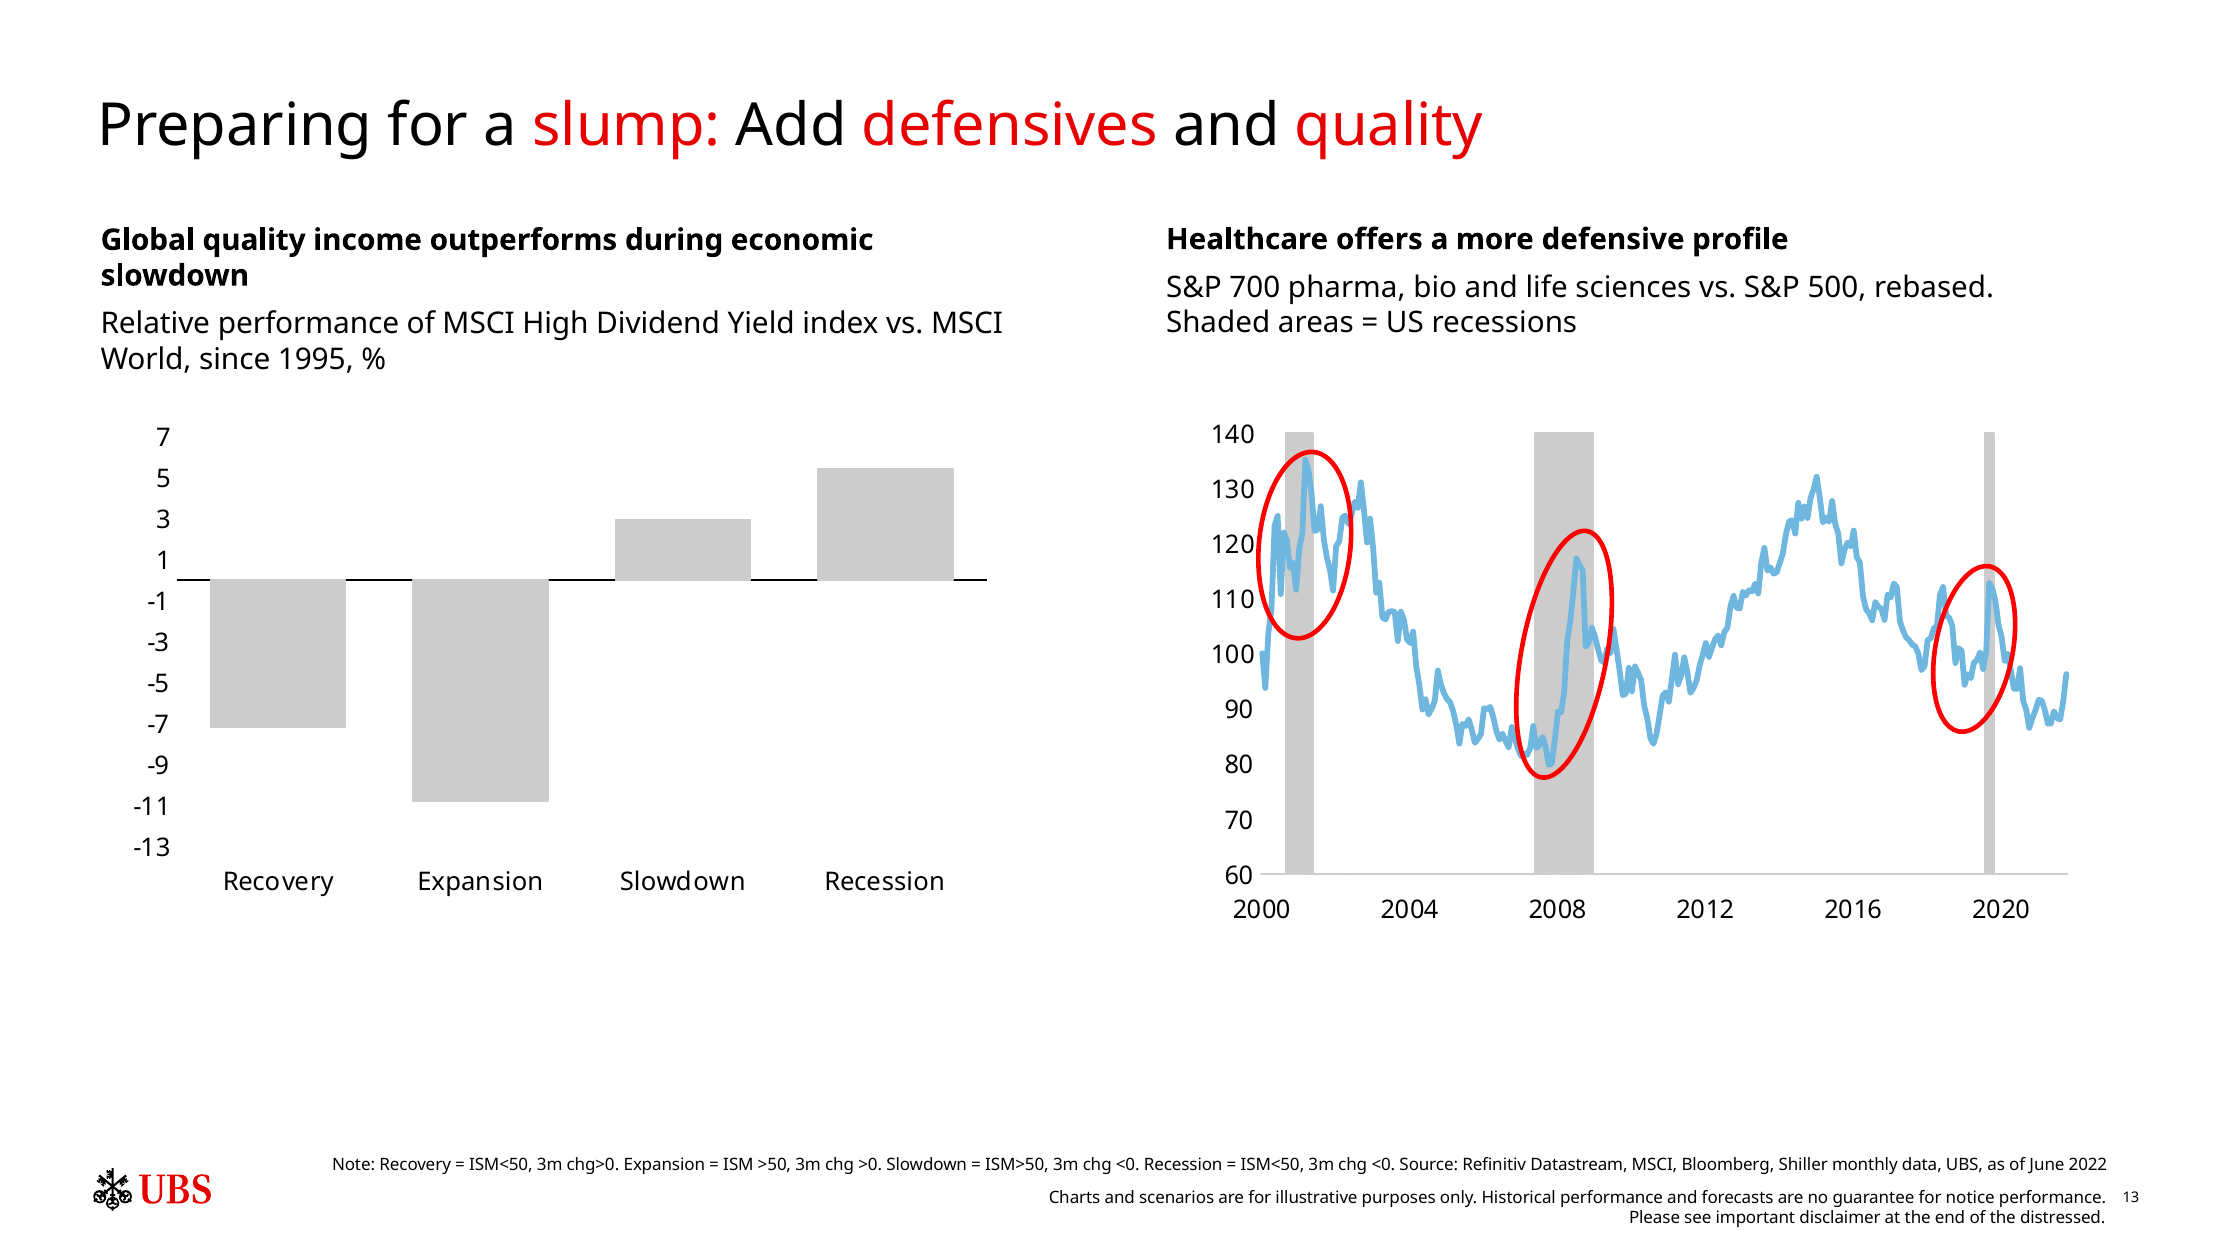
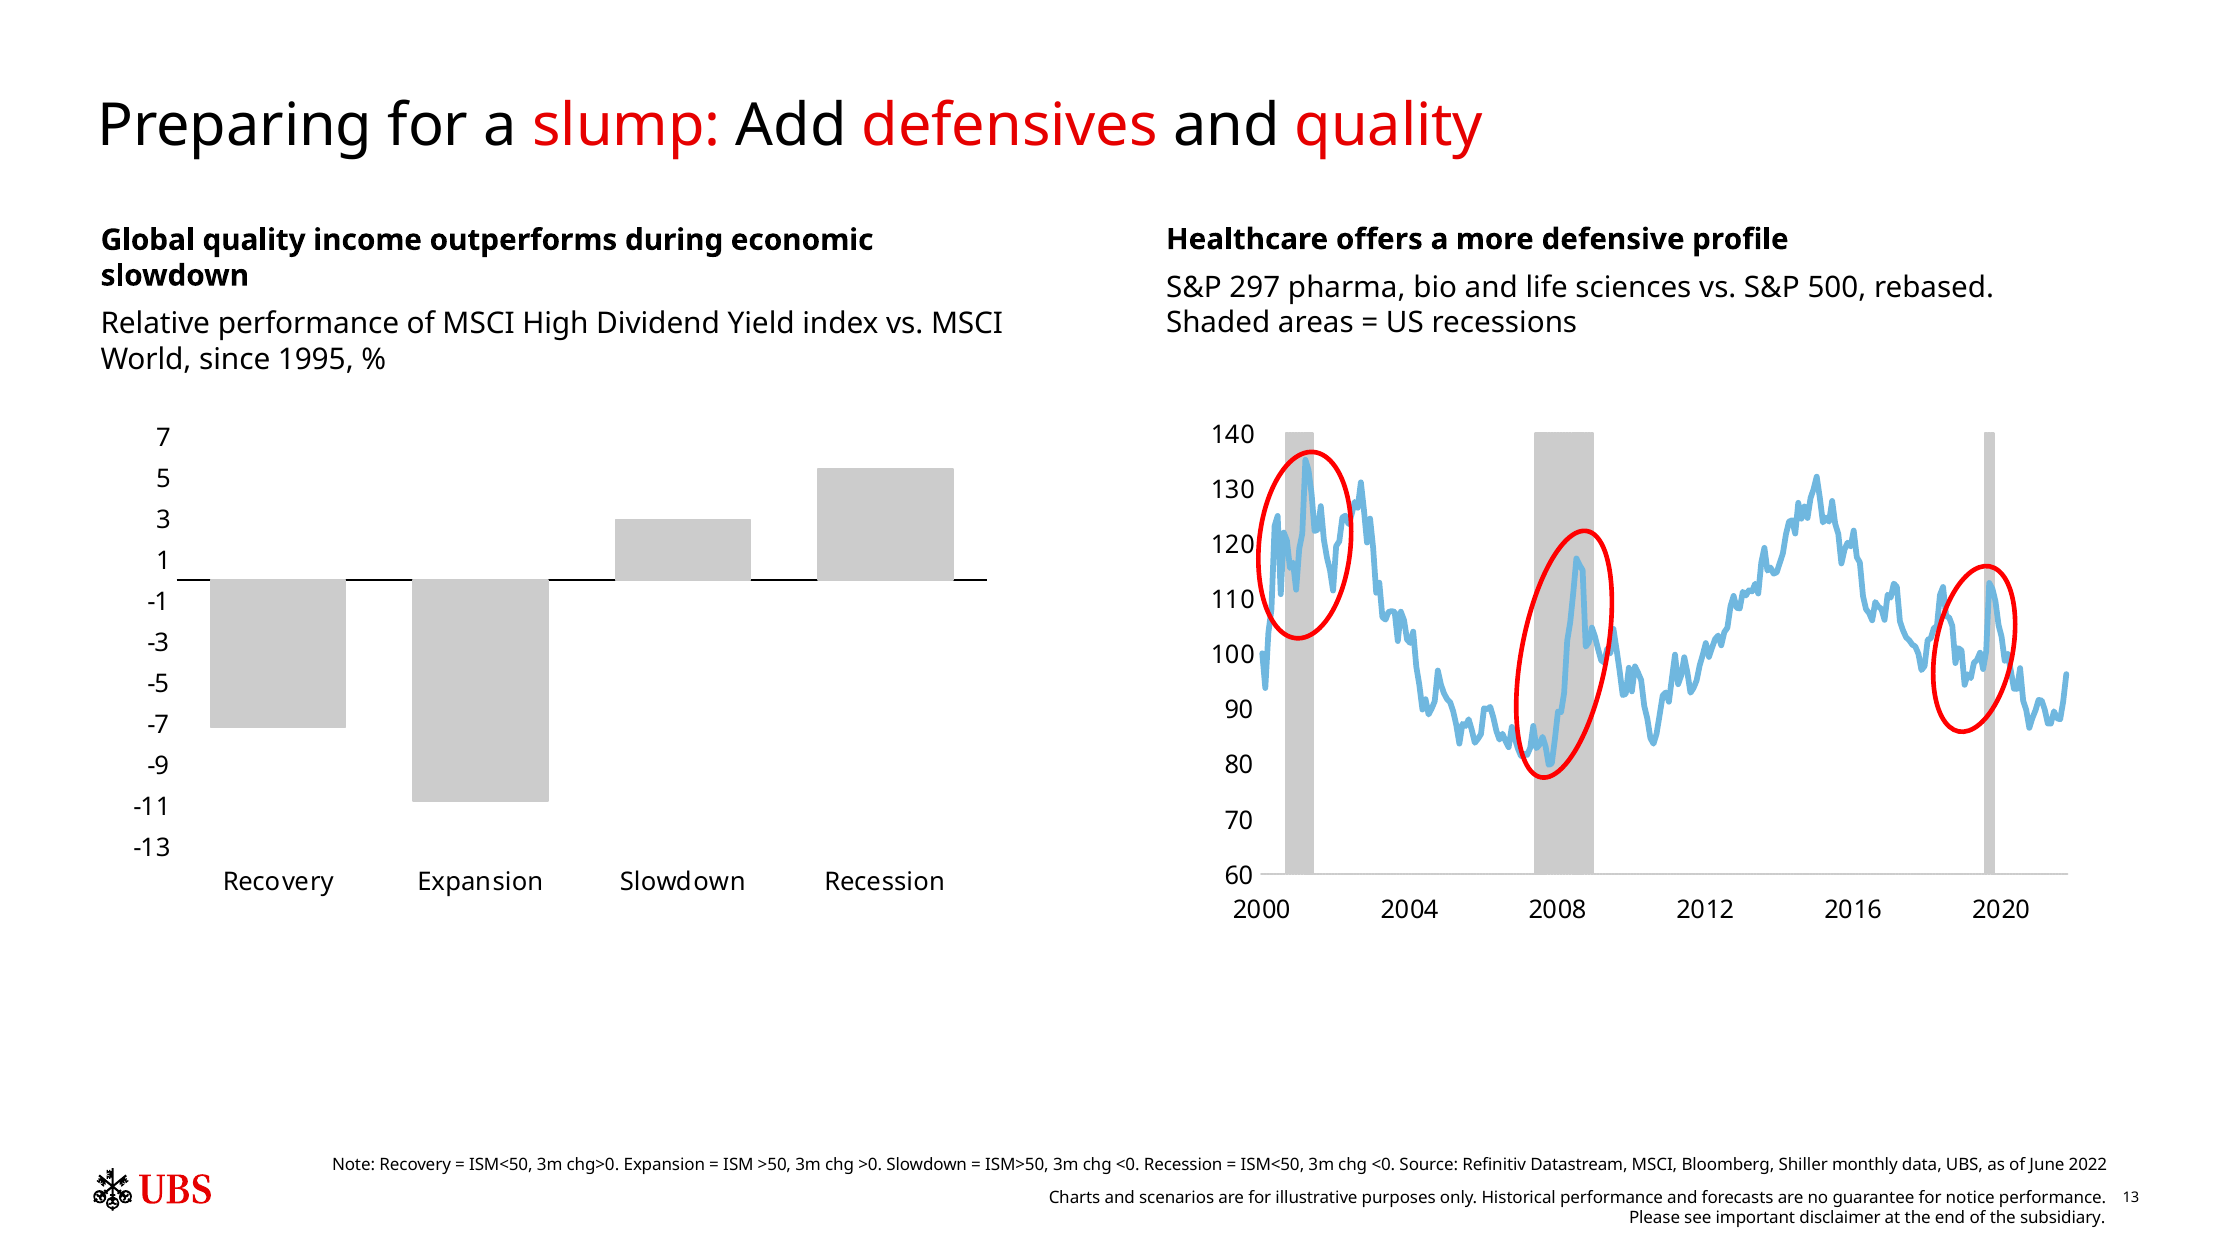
700: 700 -> 297 (1255, 288)
distressed: distressed -> subsidiary (2063, 1218)
